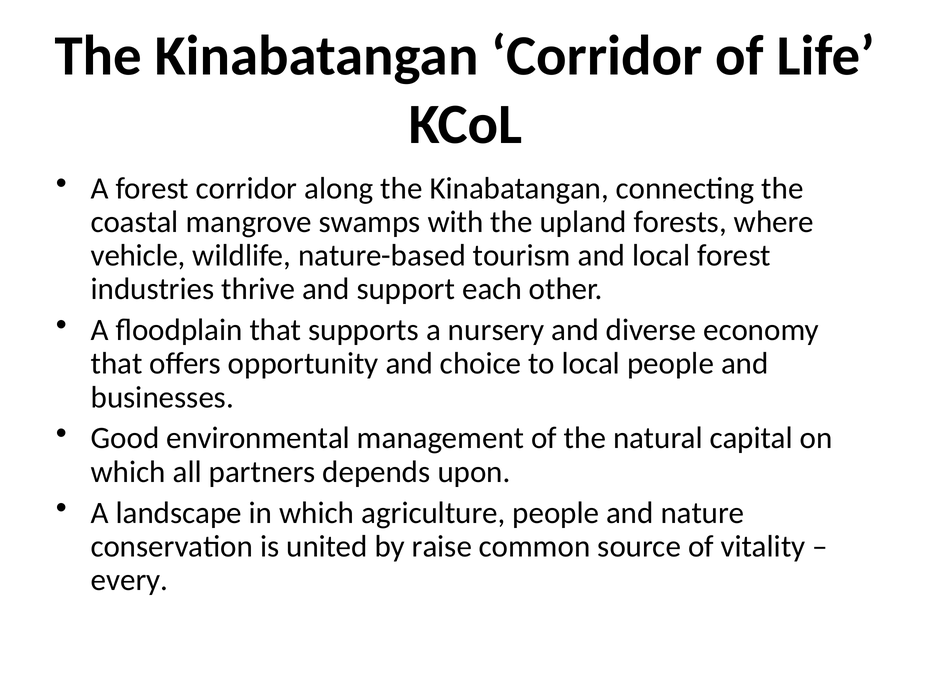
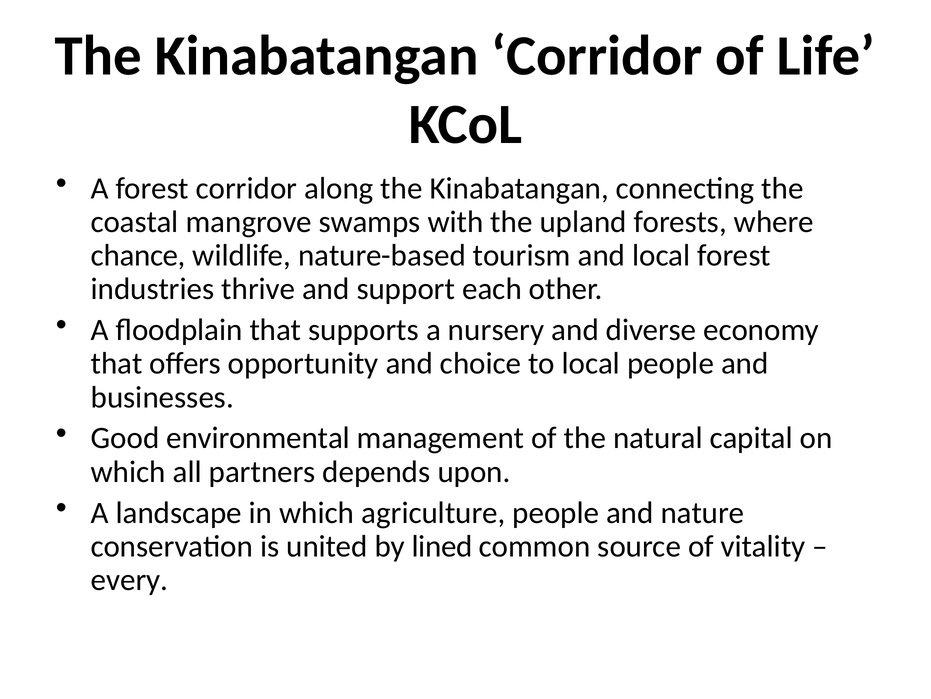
vehicle: vehicle -> chance (138, 255)
raise: raise -> lined (442, 546)
